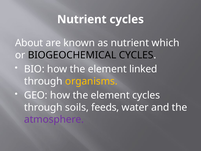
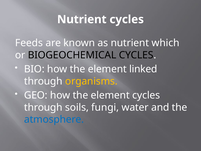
About: About -> Feeds (29, 43)
feeds: feeds -> fungi (105, 107)
atmosphere colour: purple -> blue (54, 119)
